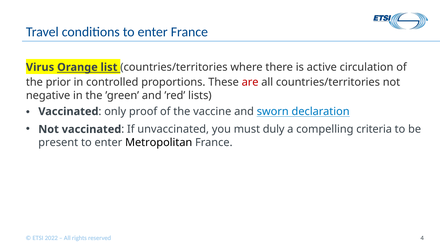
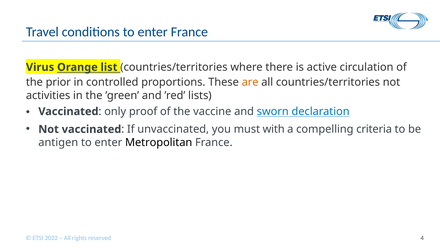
are colour: red -> orange (250, 82)
negative: negative -> activities (48, 95)
duly: duly -> with (274, 129)
present: present -> antigen (58, 142)
